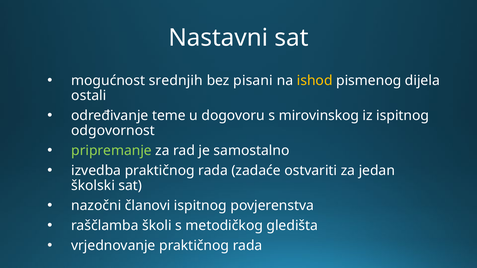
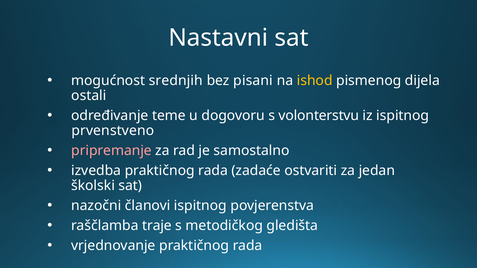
mirovinskog: mirovinskog -> volonterstvu (319, 116)
odgovornost: odgovornost -> prvenstveno (113, 131)
pripremanje colour: light green -> pink (111, 151)
školi: školi -> traje (157, 226)
